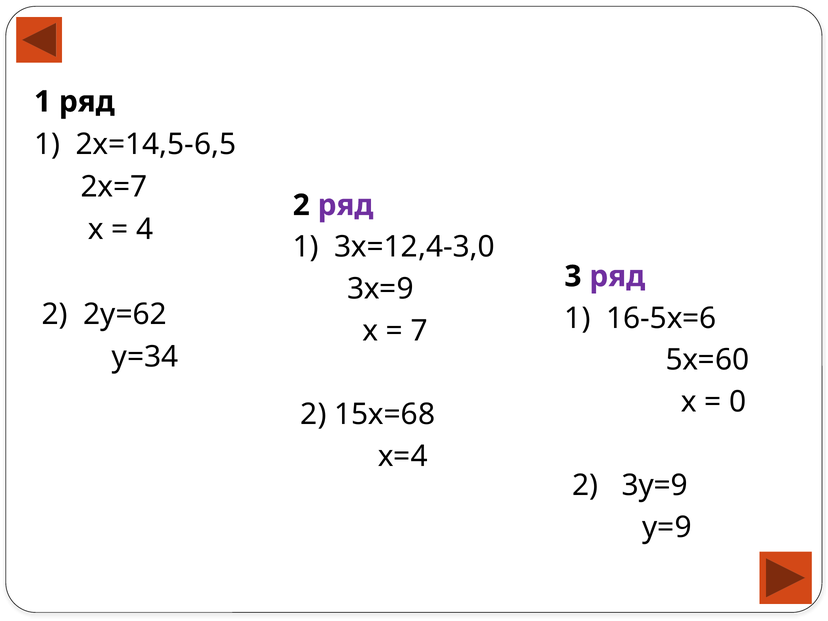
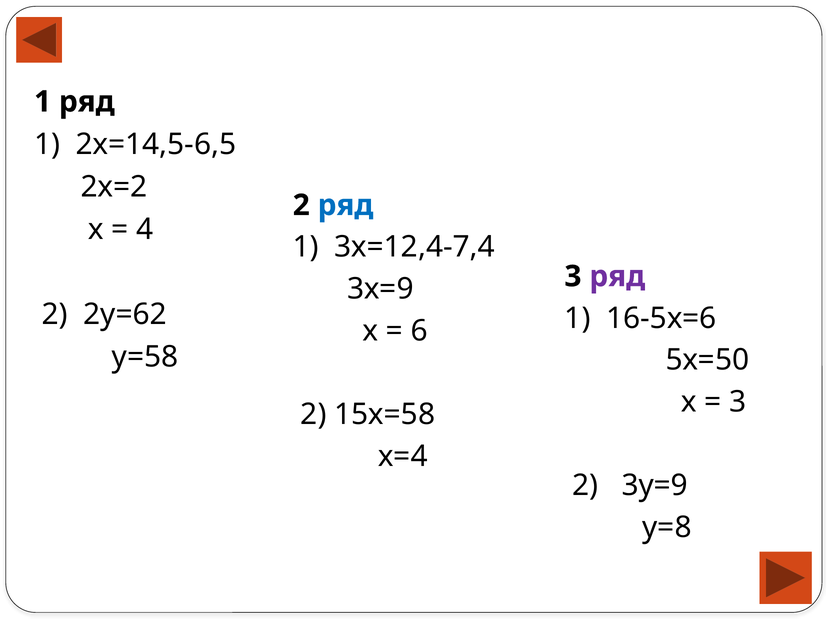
2х=7: 2х=7 -> 2х=2 (114, 187)
ряд colour: purple -> blue (346, 205)
3х=12,4-3,0: 3х=12,4-3,0 -> 3х=12,4-7,4 (415, 247)
7: 7 -> 6 (419, 331)
у=34: у=34 -> у=58 (145, 357)
5х=60: 5х=60 -> 5х=50 (707, 360)
0: 0 -> 3 (738, 402)
15х=68: 15х=68 -> 15х=58 (385, 414)
у=9: у=9 -> у=8 (667, 527)
